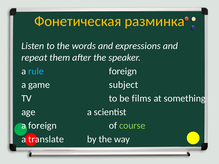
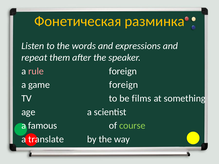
rule colour: light blue -> pink (36, 71)
game subject: subject -> foreign (124, 85)
a foreign: foreign -> famous (43, 126)
